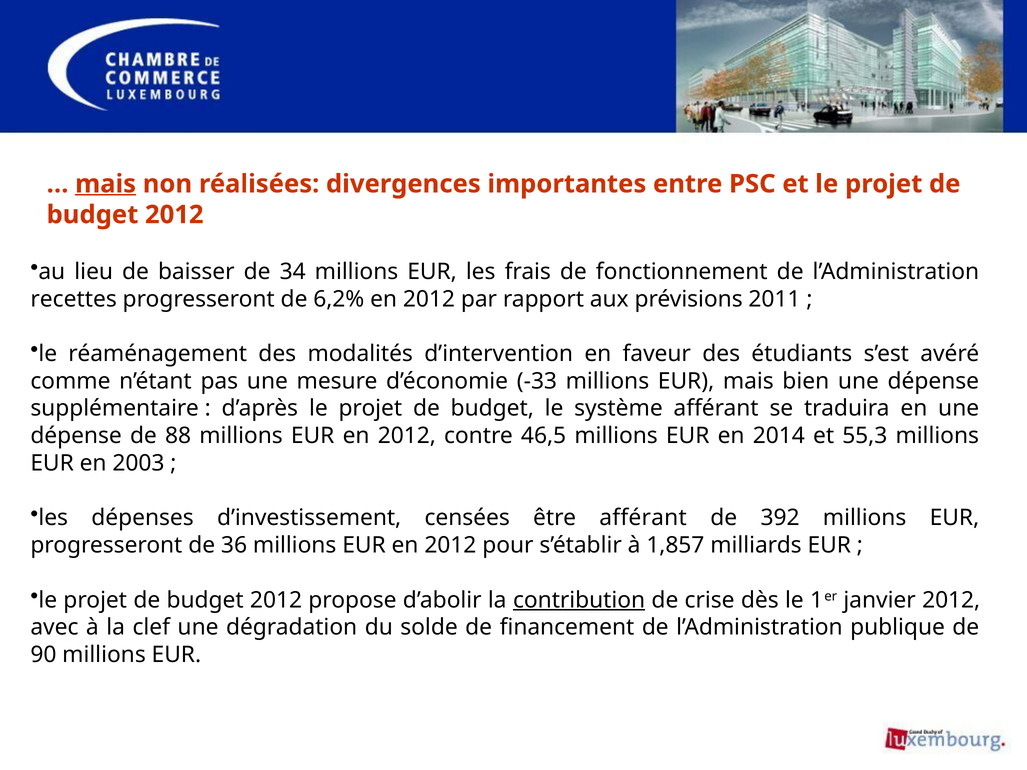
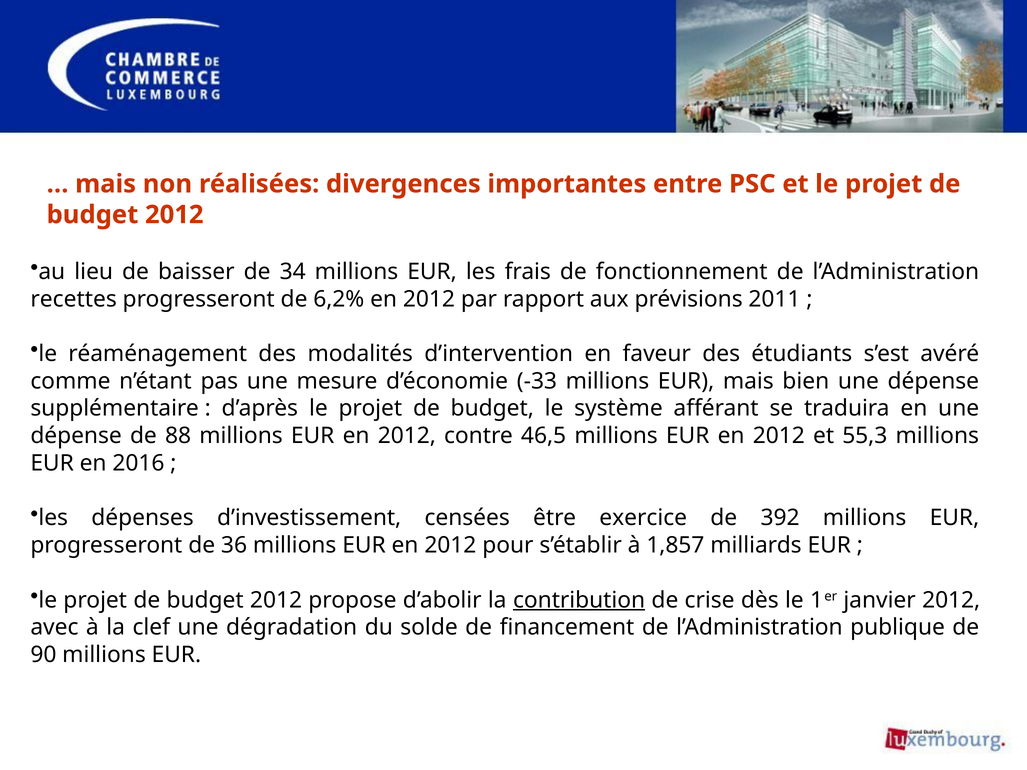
mais underline: present -> none (106, 184)
2014: 2014 -> 2012 (779, 436)
2003: 2003 -> 2016 (138, 463)
être afférant: afférant -> exercice (643, 518)
